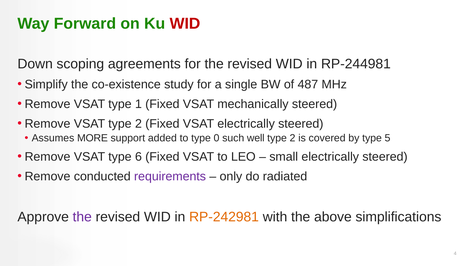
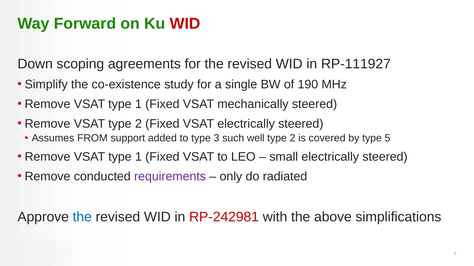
RP-244981: RP-244981 -> RP-111927 (356, 64)
487: 487 -> 190 (308, 85)
MORE: MORE -> FROM (92, 139)
0: 0 -> 3 (217, 139)
6: 6 -> 1 (138, 157)
the colour: purple -> blue (82, 217)
RP-242981 colour: orange -> red (224, 217)
